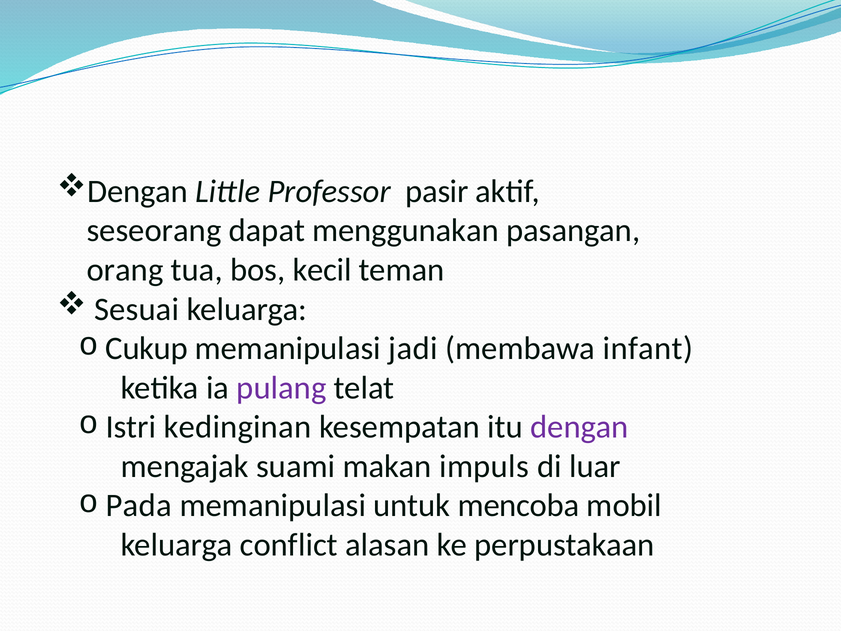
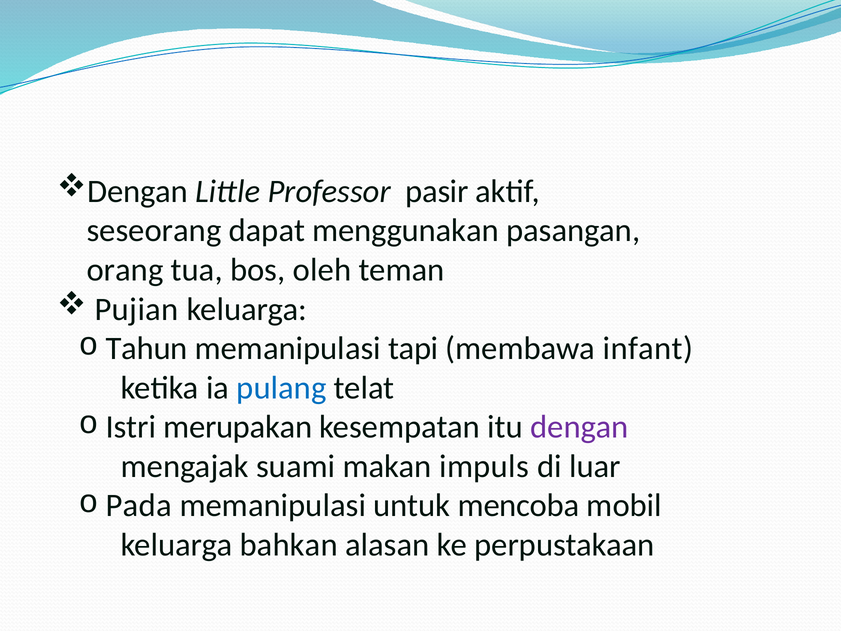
kecil: kecil -> oleh (322, 270)
Sesuai: Sesuai -> Pujian (137, 309)
Cukup: Cukup -> Tahun (147, 348)
jadi: jadi -> tapi (413, 348)
pulang colour: purple -> blue (281, 388)
kedinginan: kedinginan -> merupakan (238, 427)
conflict: conflict -> bahkan (289, 545)
